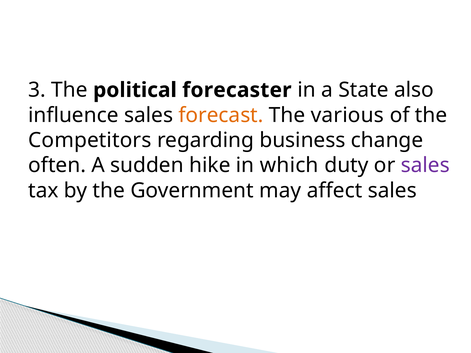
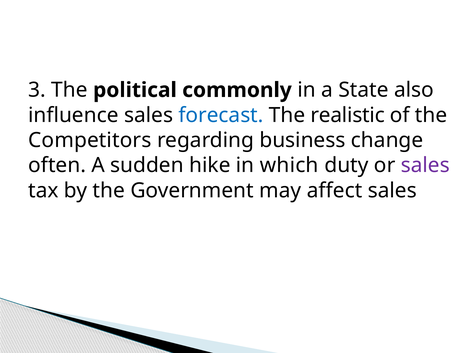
forecaster: forecaster -> commonly (237, 90)
forecast colour: orange -> blue (221, 115)
various: various -> realistic (348, 115)
